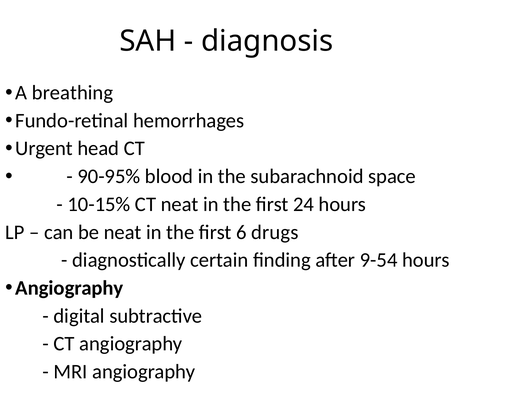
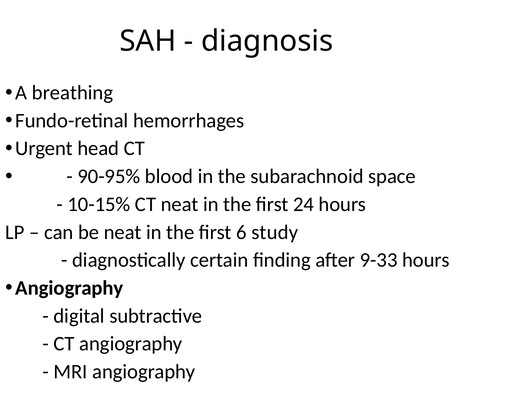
drugs: drugs -> study (275, 232)
9-54: 9-54 -> 9-33 (379, 260)
